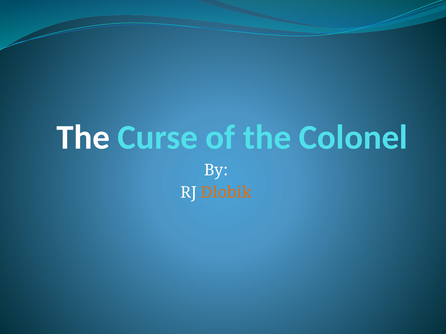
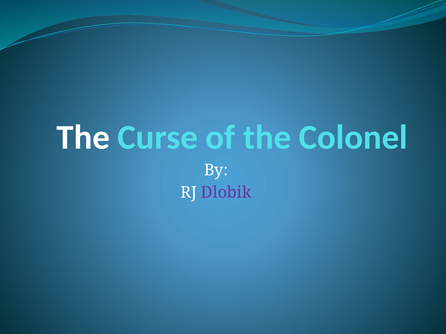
Dlobik colour: orange -> purple (226, 193)
